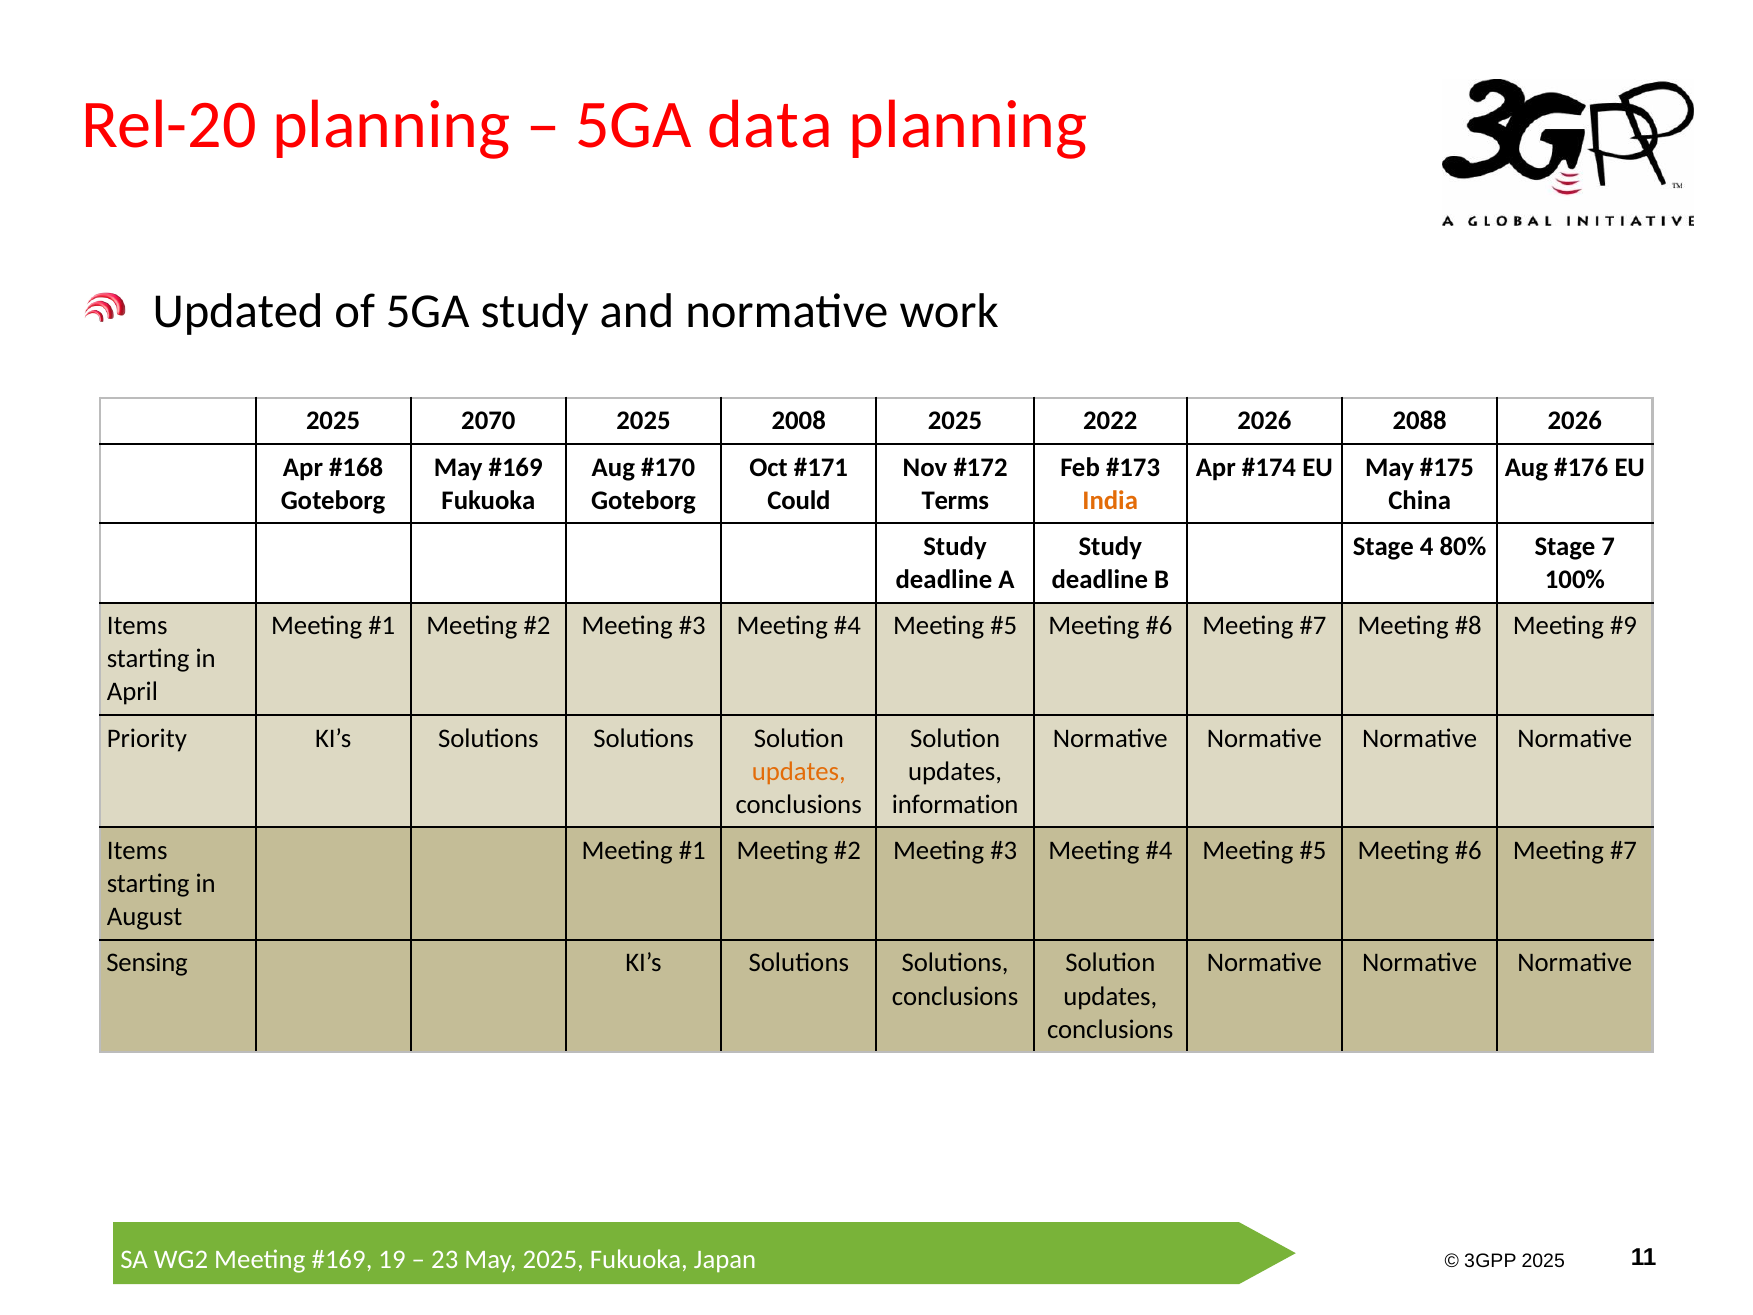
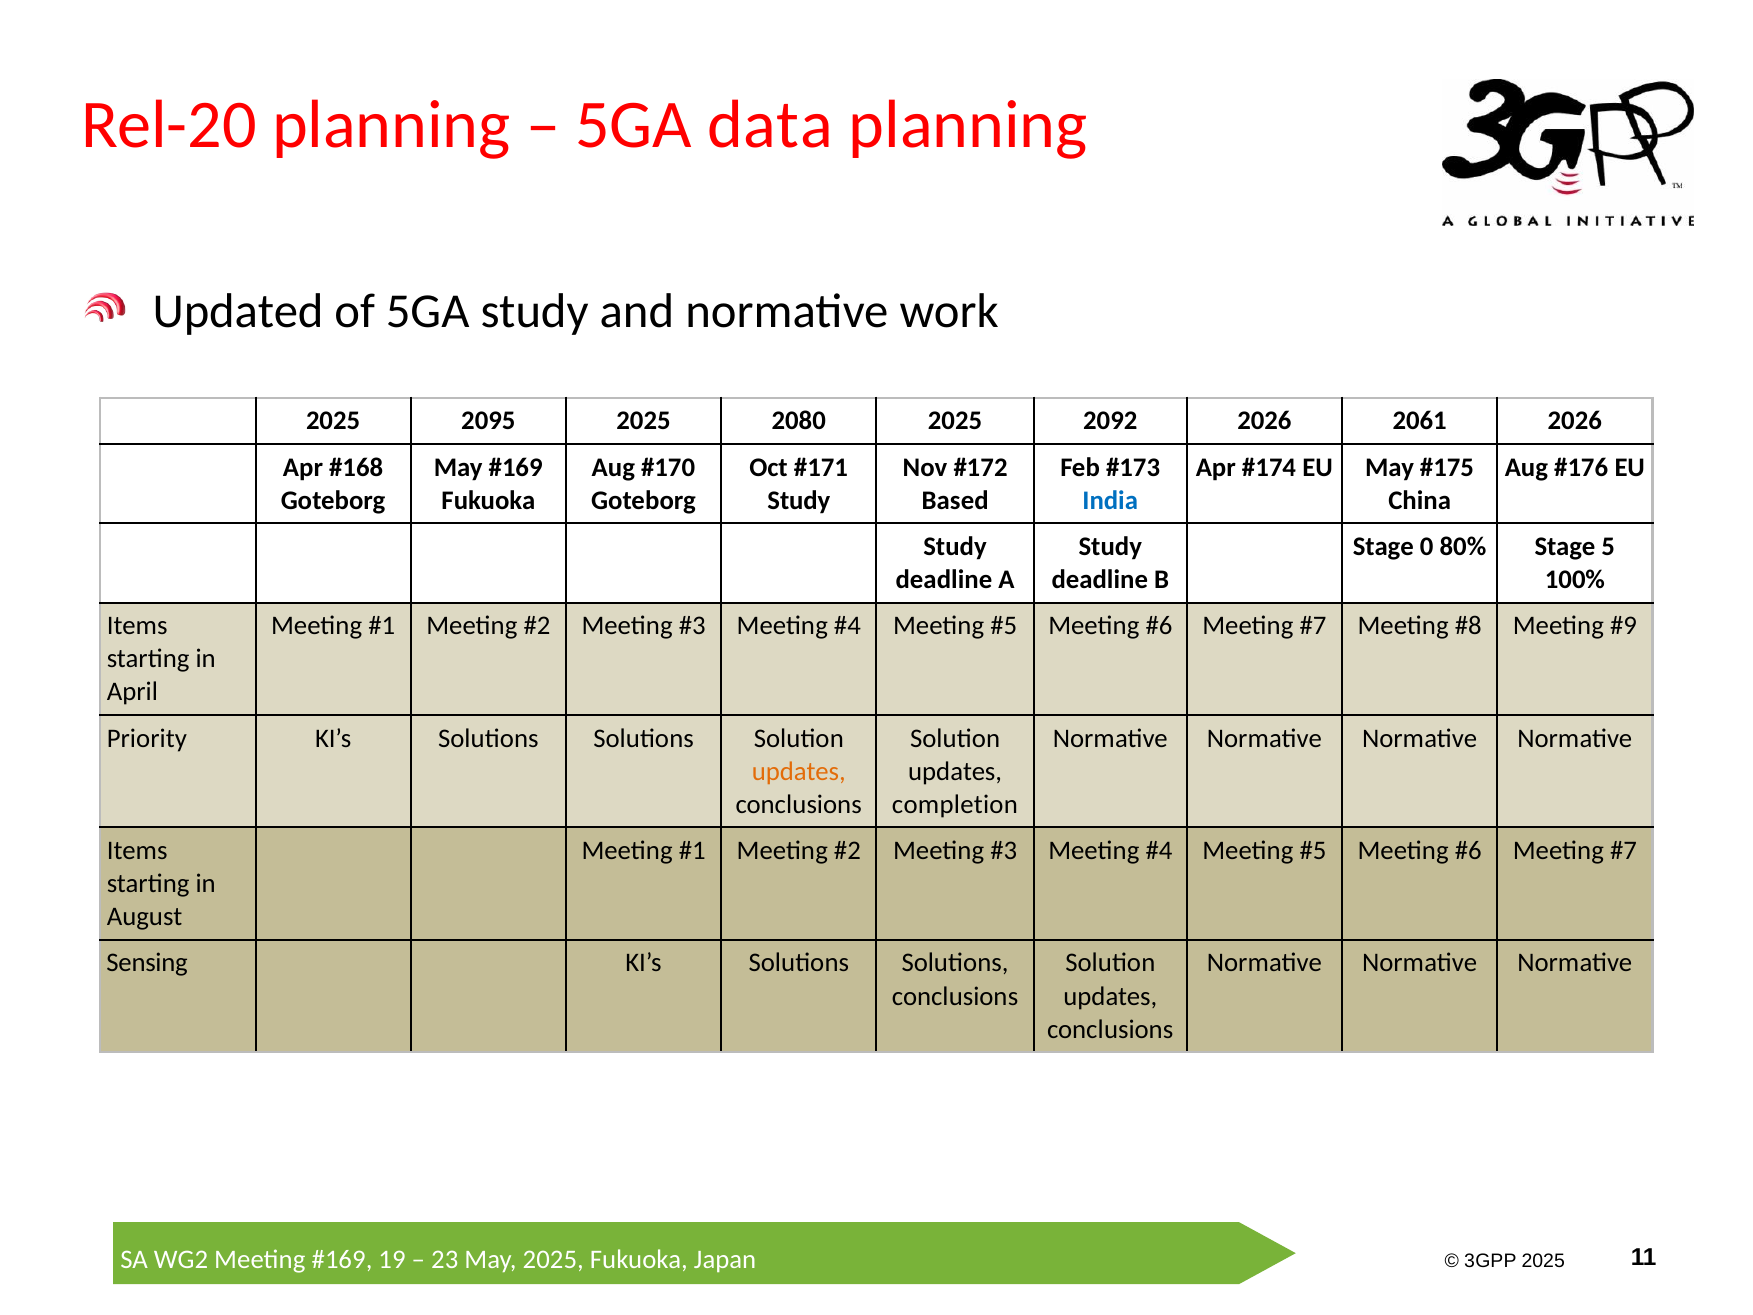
2070: 2070 -> 2095 (488, 421)
2008: 2008 -> 2080 (799, 421)
2022: 2022 -> 2092 (1110, 421)
2088: 2088 -> 2061 (1420, 421)
Could: Could -> Study (799, 500)
Terms: Terms -> Based (955, 500)
India colour: orange -> blue (1110, 500)
4: 4 -> 0 (1427, 547)
7: 7 -> 5 (1608, 547)
information: information -> completion (955, 804)
